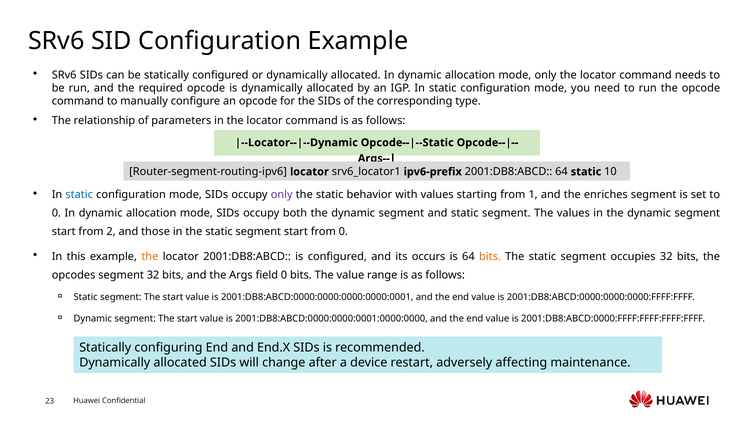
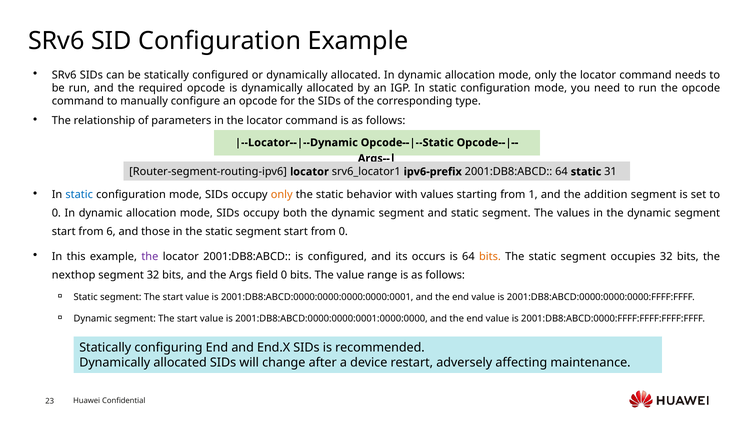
10: 10 -> 31 (610, 172)
only colour: purple -> orange (282, 195)
enriches: enriches -> addition (606, 195)
2: 2 -> 6 (111, 231)
the colour: orange -> purple (150, 256)
opcodes: opcodes -> nexthop (74, 275)
